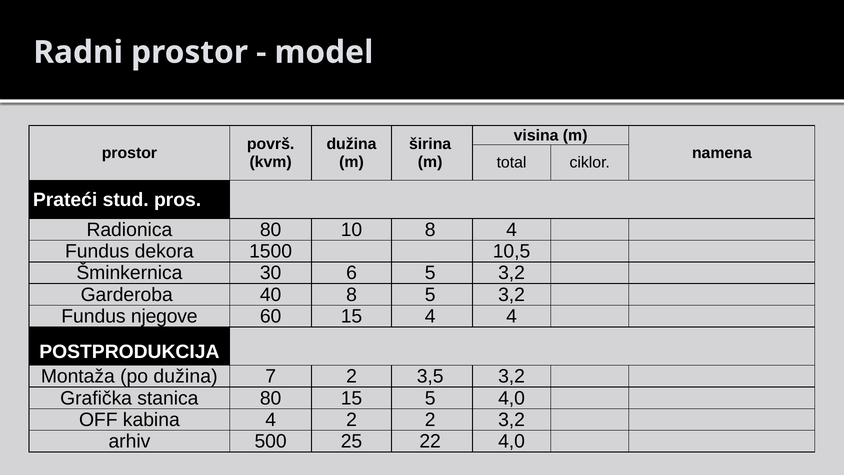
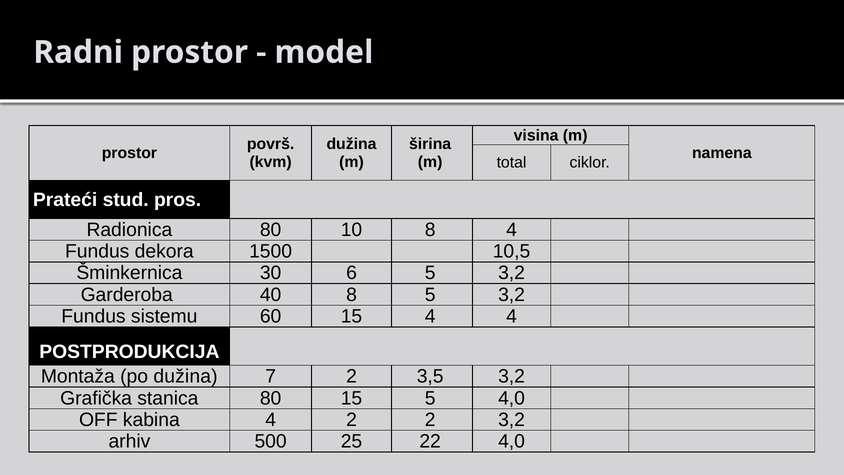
njegove: njegove -> sistemu (164, 316)
